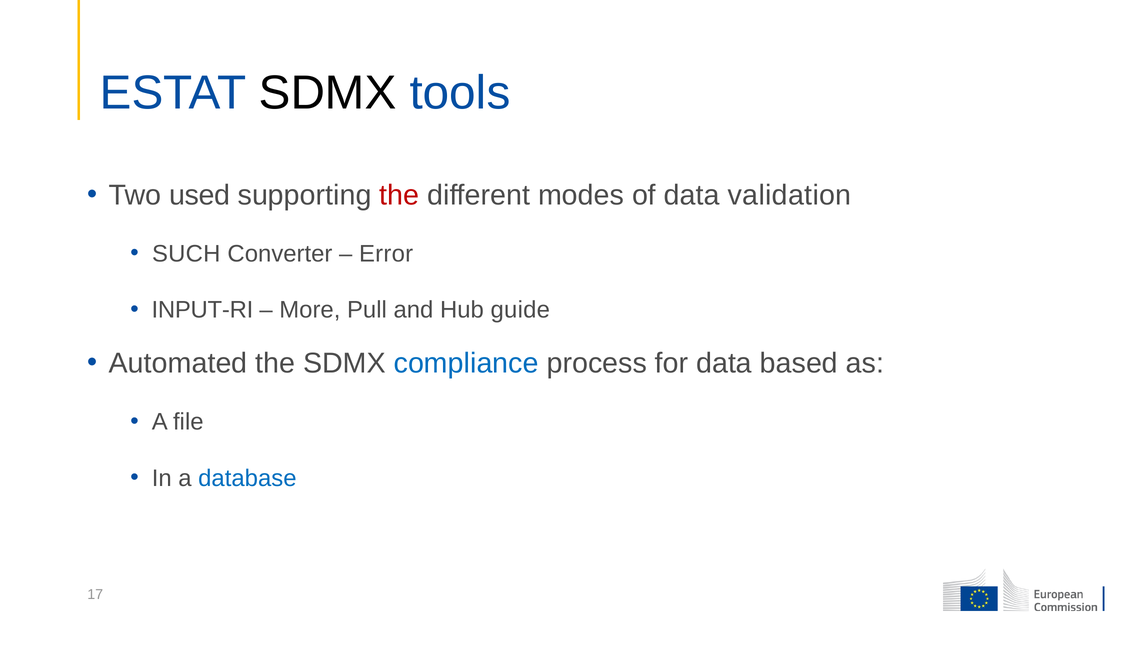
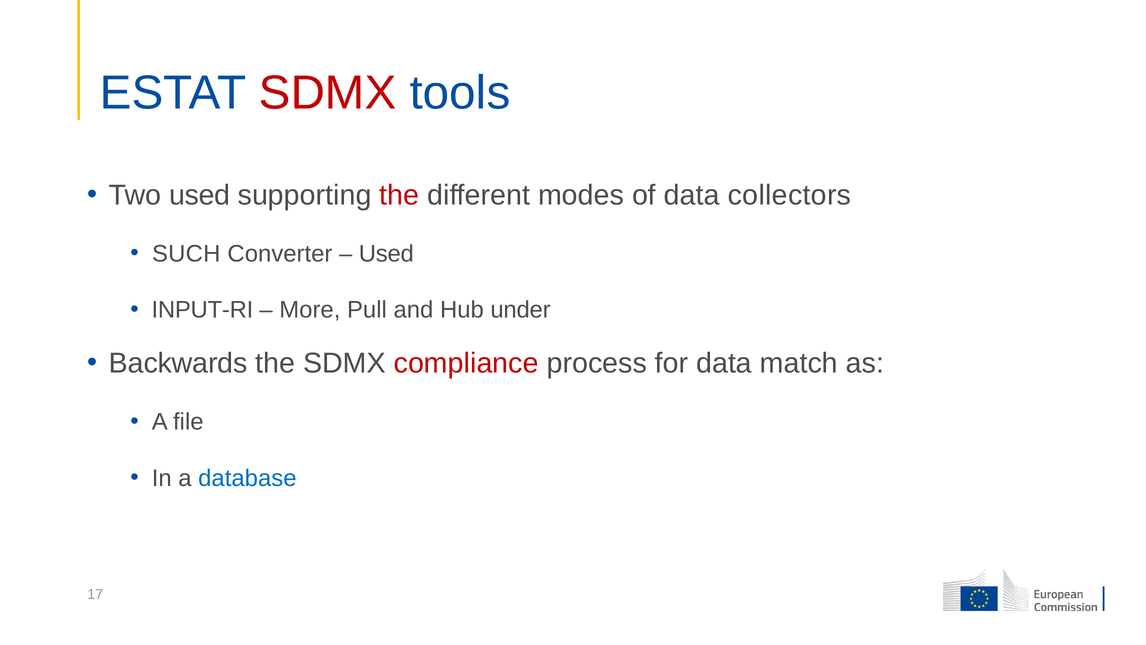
SDMX colour: black -> red (328, 93)
validation: validation -> collectors (790, 195)
Error: Error -> Used (386, 254)
guide: guide -> under (521, 310)
Automated: Automated -> Backwards (178, 363)
compliance colour: blue -> red (466, 363)
based: based -> match (799, 363)
